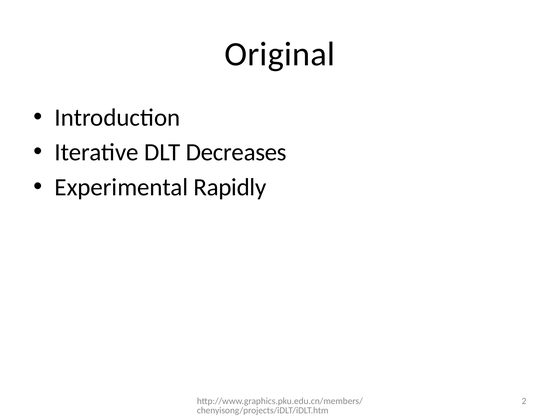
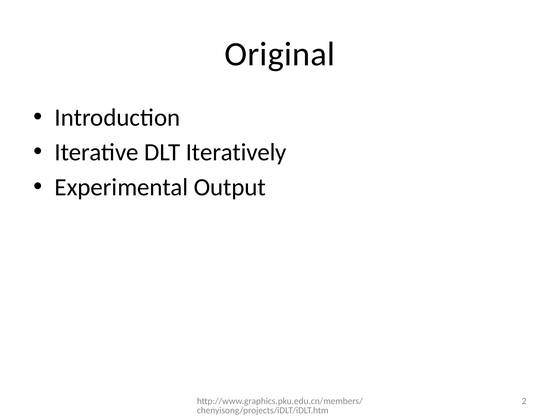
Decreases: Decreases -> Iteratively (236, 152)
Rapidly: Rapidly -> Output (230, 187)
